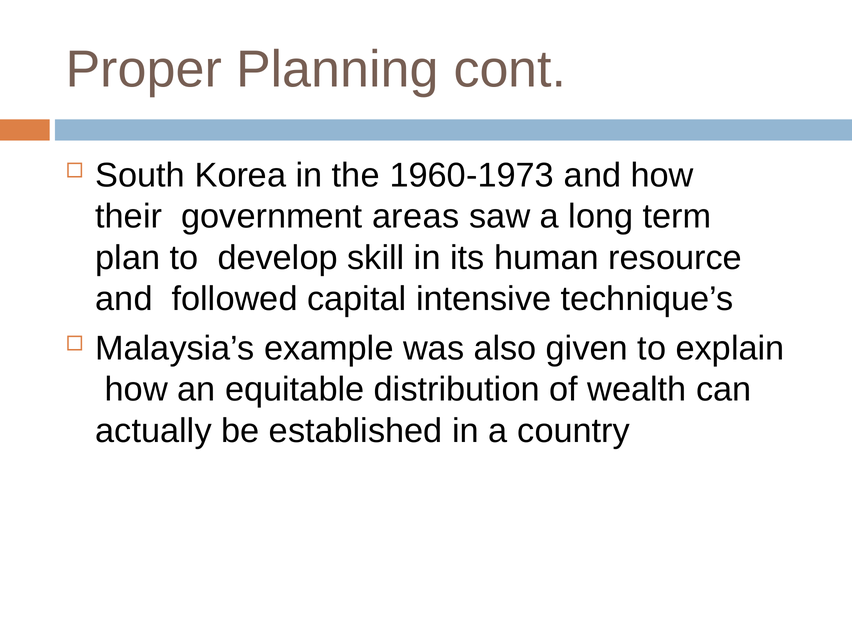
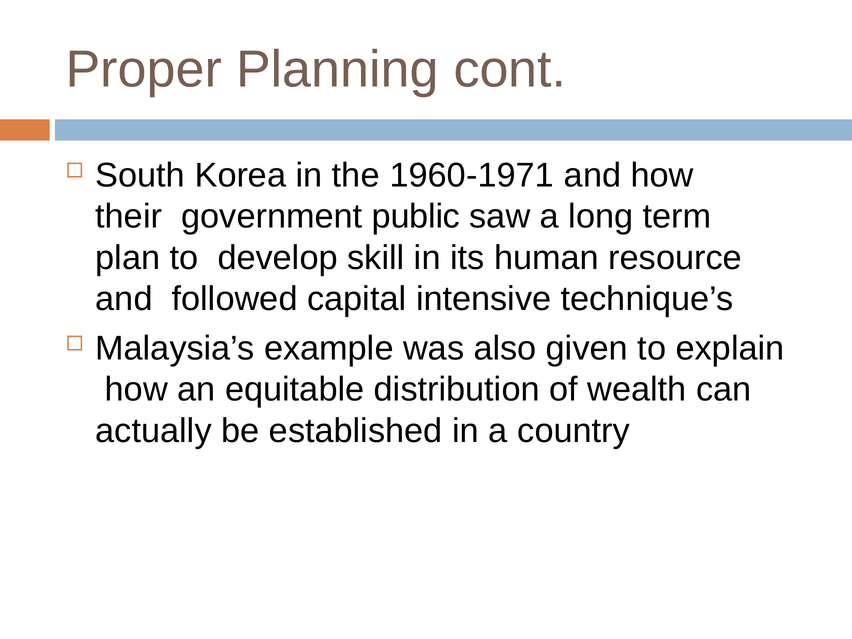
1960-1973: 1960-1973 -> 1960-1971 (472, 175)
areas: areas -> public (416, 217)
